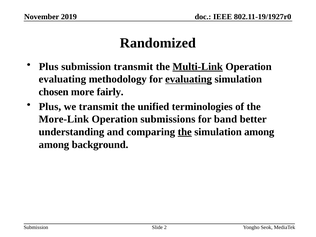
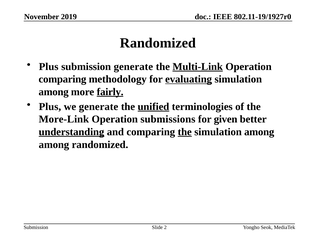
submission transmit: transmit -> generate (133, 67)
evaluating: evaluating -> comparing (62, 79)
chosen: chosen -> among (54, 92)
fairly underline: none -> present (110, 92)
we transmit: transmit -> generate (99, 107)
unified underline: none -> present (153, 107)
band: band -> given (226, 119)
understanding underline: none -> present (71, 132)
among background: background -> randomized (100, 145)
